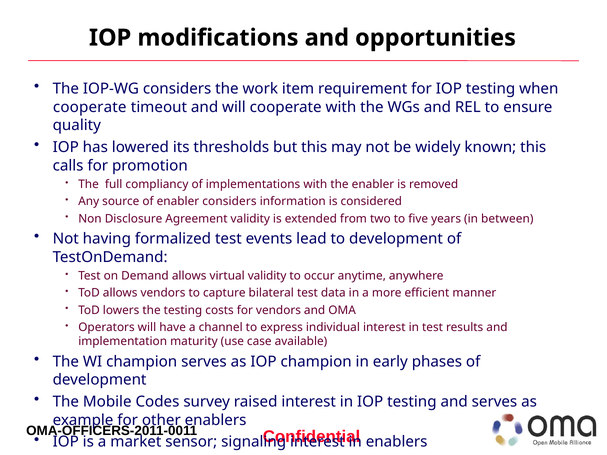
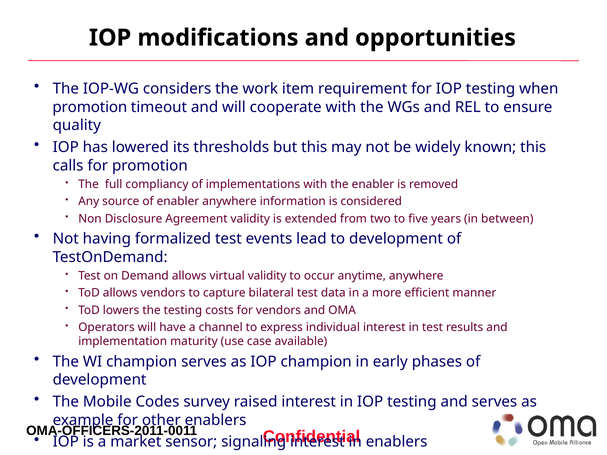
cooperate: cooperate -> promotion (90, 107)
enabler considers: considers -> anywhere (230, 202)
